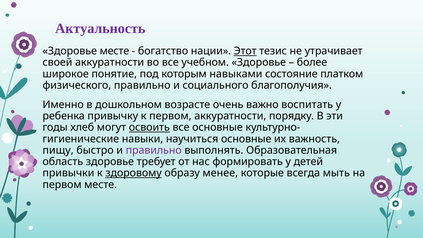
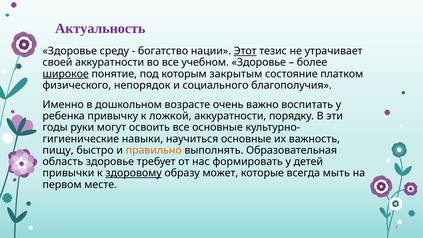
Здоровье месте: месте -> среду (114, 51)
широкое underline: none -> present (66, 74)
навыками: навыками -> закрытым (236, 74)
физического правильно: правильно -> непорядок (142, 85)
к первом: первом -> ложкой (170, 116)
хлеб: хлеб -> руки (82, 127)
освоить underline: present -> none (149, 127)
правильно colour: purple -> orange (154, 150)
менее: менее -> может (220, 173)
